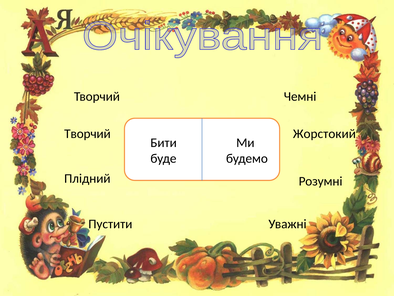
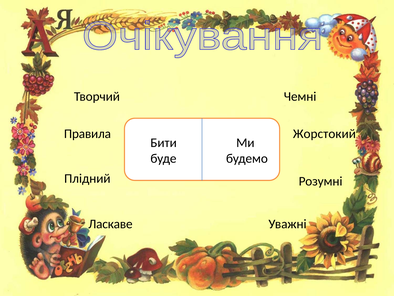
Творчий: Творчий -> Правила (87, 133)
Пустити: Пустити -> Ласкаве (110, 224)
